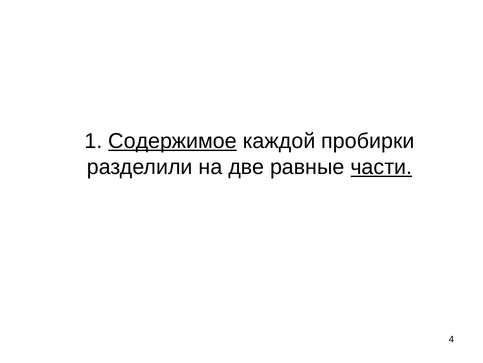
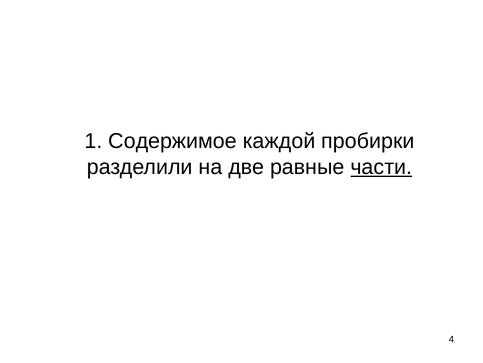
Содержимое underline: present -> none (173, 141)
